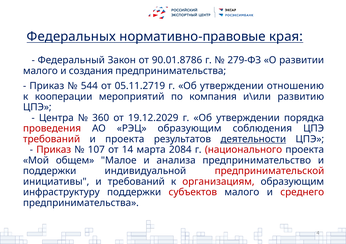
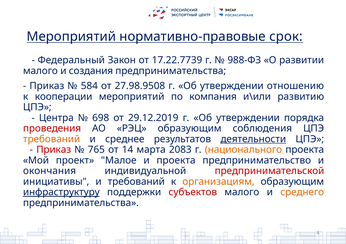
Федеральных: Федеральных -> Мероприятий (71, 37)
края: края -> срок (286, 37)
90.01.8786: 90.01.8786 -> 17.22.7739 (177, 60)
279-ФЗ: 279-ФЗ -> 988-ФЗ (244, 60)
544: 544 -> 584 (89, 86)
05.11.2719: 05.11.2719 -> 27.98.9508 (140, 86)
360: 360 -> 698 (101, 118)
19.12.2029: 19.12.2029 -> 29.12.2019 (153, 118)
требований colour: red -> orange (52, 139)
и проекта: проекта -> среднее (125, 139)
107: 107 -> 765 (96, 150)
2084: 2084 -> 2083 (180, 150)
национального colour: red -> orange (243, 150)
общем: общем -> проект (75, 161)
и анализа: анализа -> проекта (176, 161)
поддержки: поддержки -> окончания (50, 171)
организациям colour: red -> orange (218, 182)
инфраструктуру underline: none -> present (61, 193)
среднего colour: red -> orange (302, 193)
